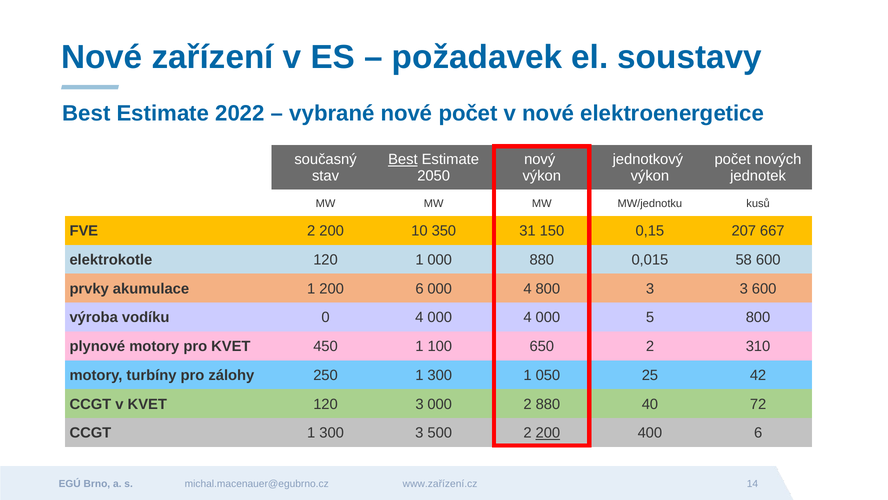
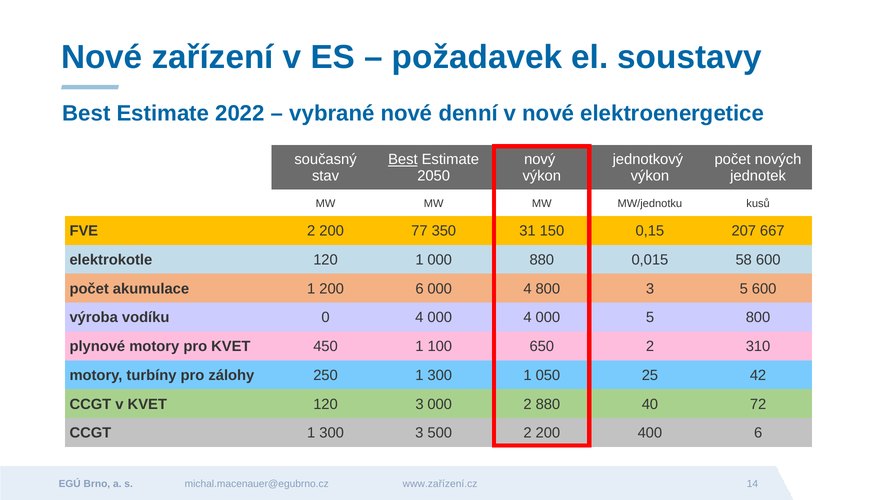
nové počet: počet -> denní (468, 114)
10: 10 -> 77 (419, 231)
prvky: prvky -> počet (89, 288)
3 3: 3 -> 5 (744, 288)
200 underline: present -> none (548, 433)
